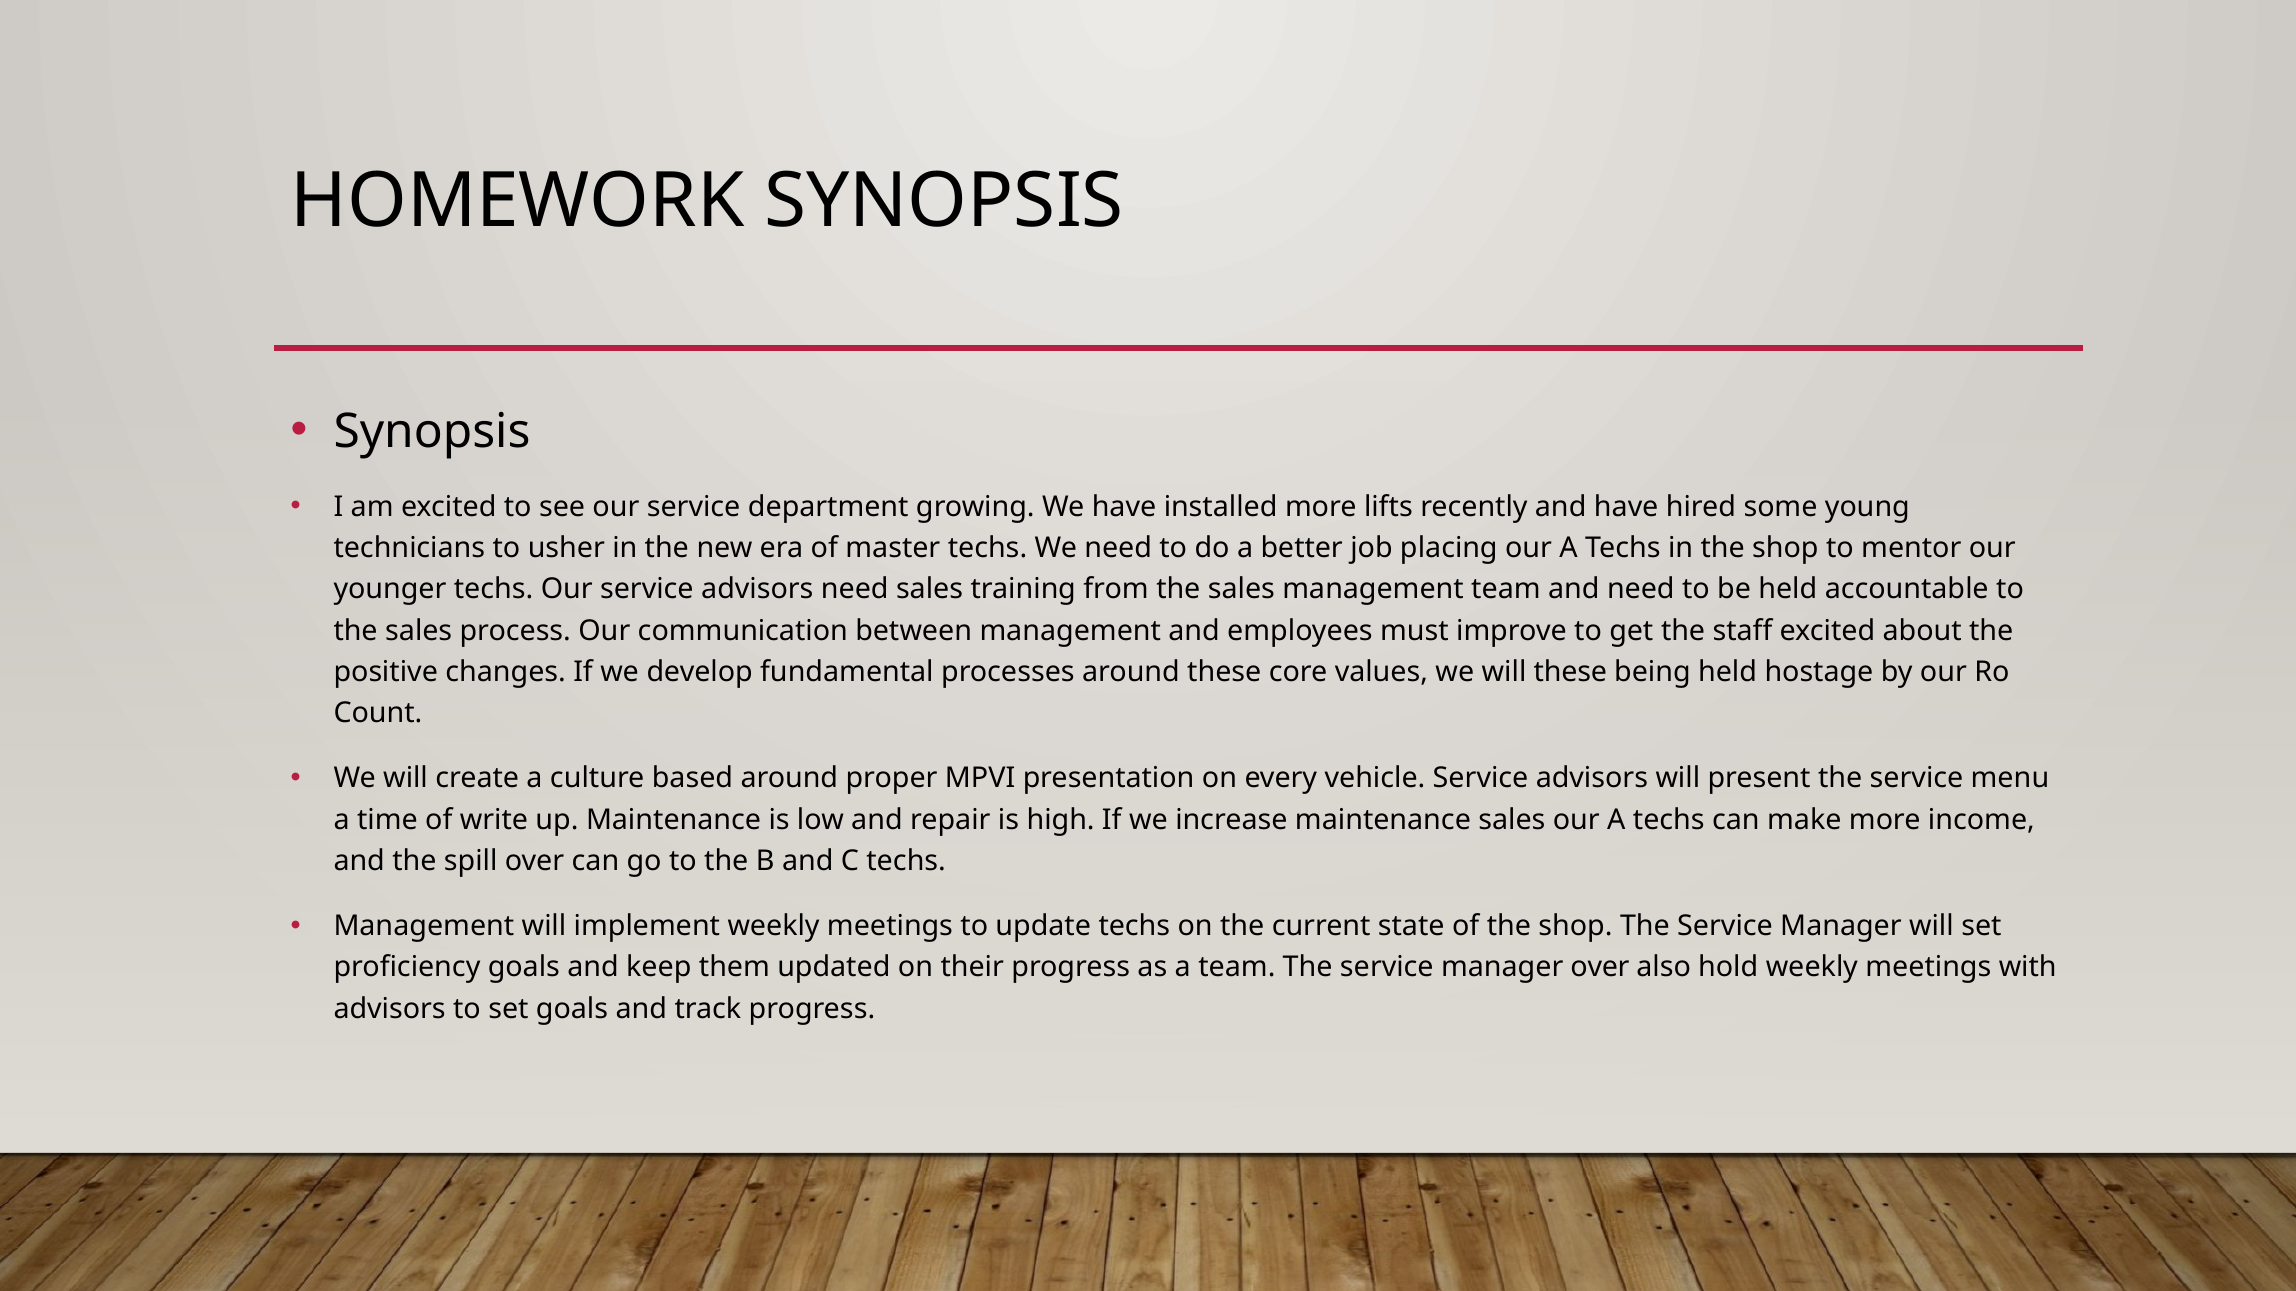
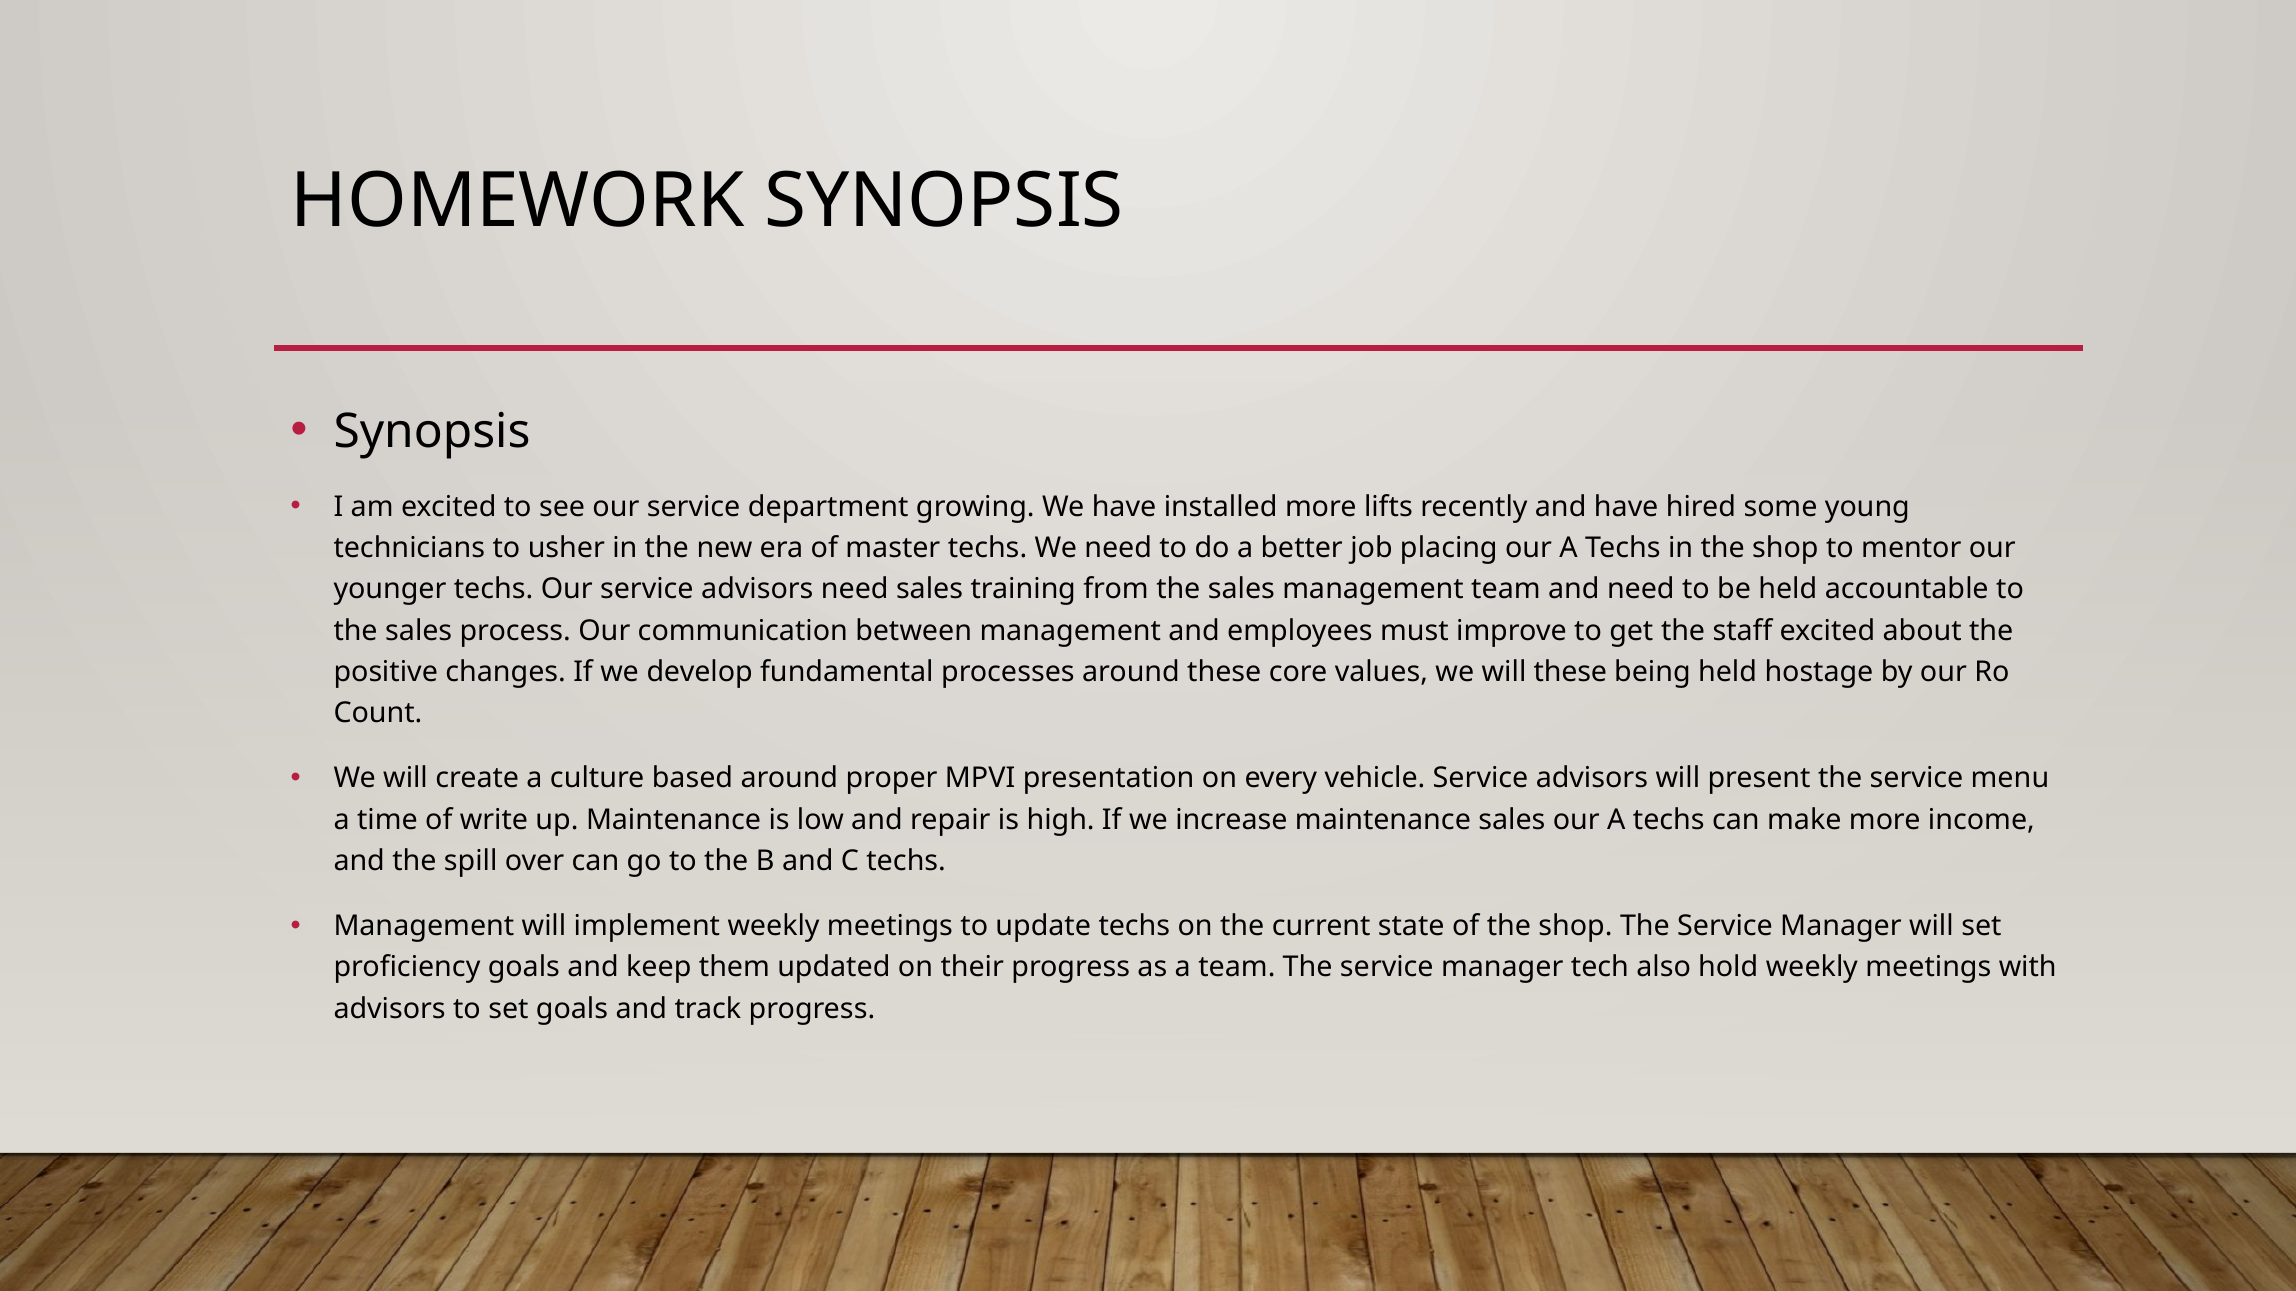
manager over: over -> tech (1600, 968)
